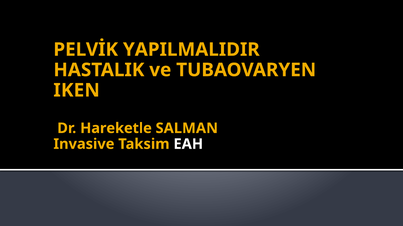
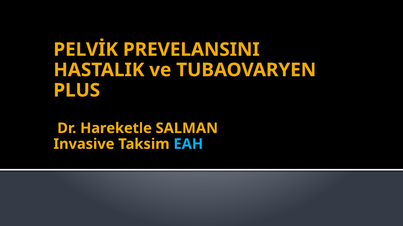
YAPILMALIDIR: YAPILMALIDIR -> PREVELANSINI (191, 50)
IKEN: IKEN -> PLUS (77, 91)
EAH colour: white -> light blue (188, 144)
